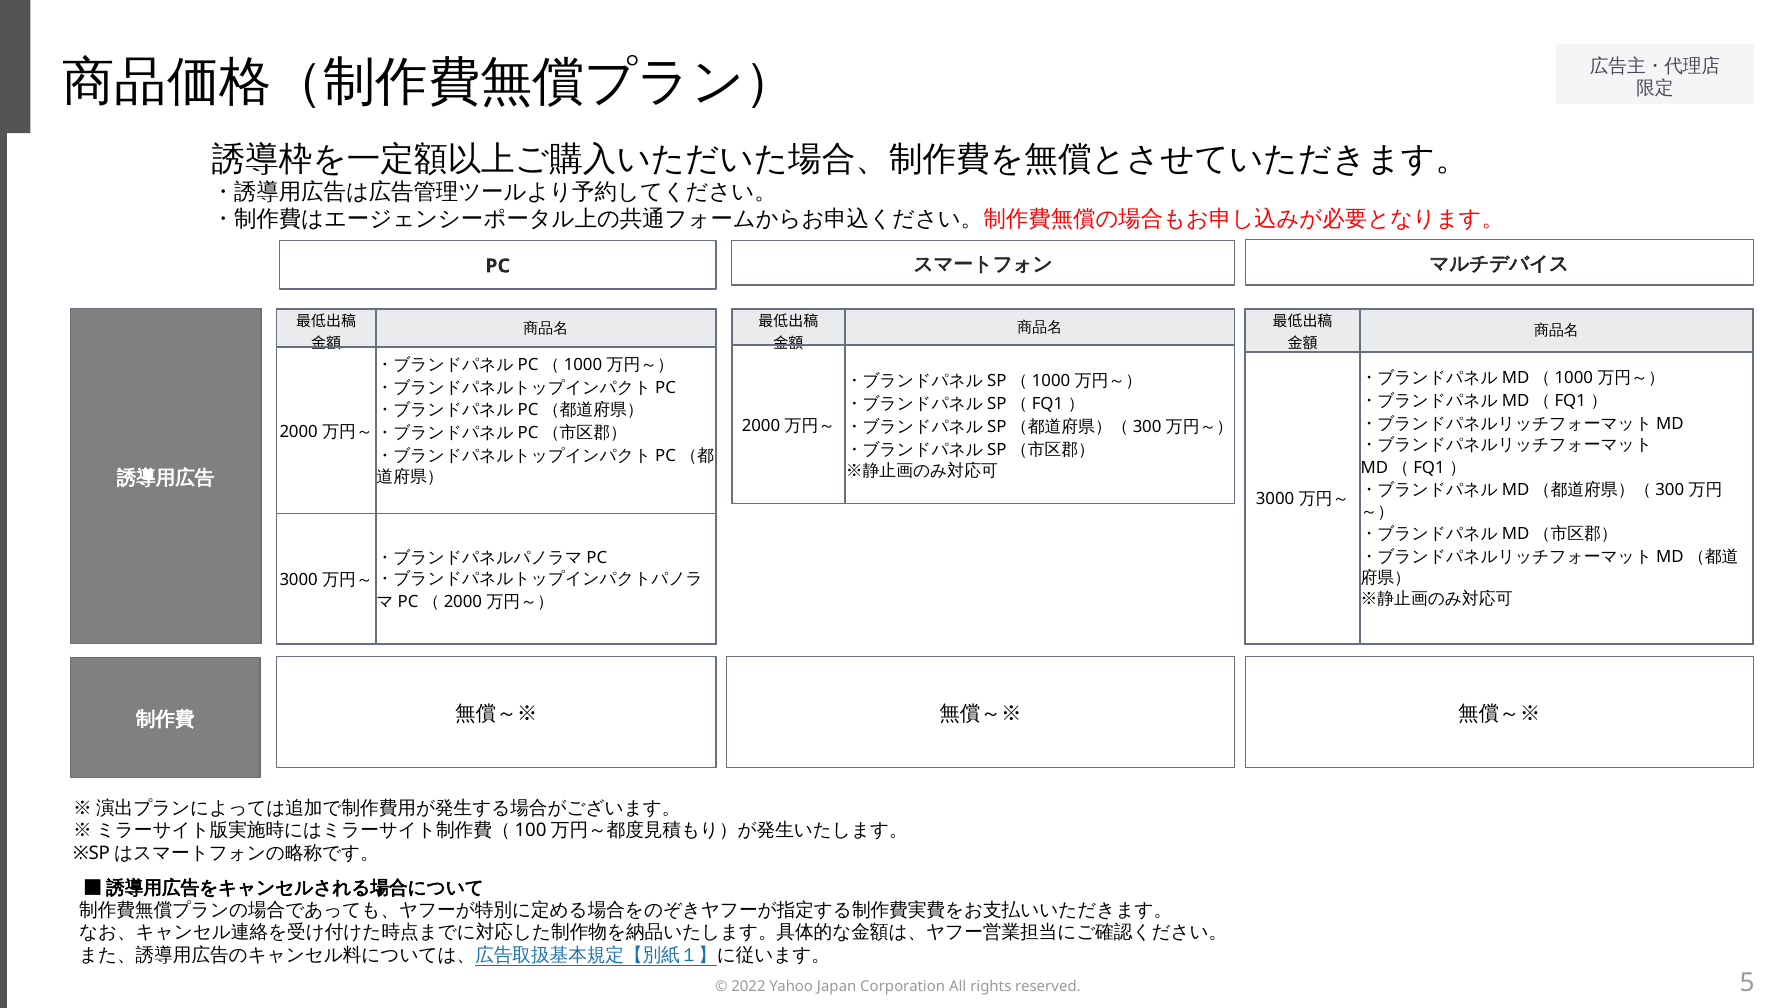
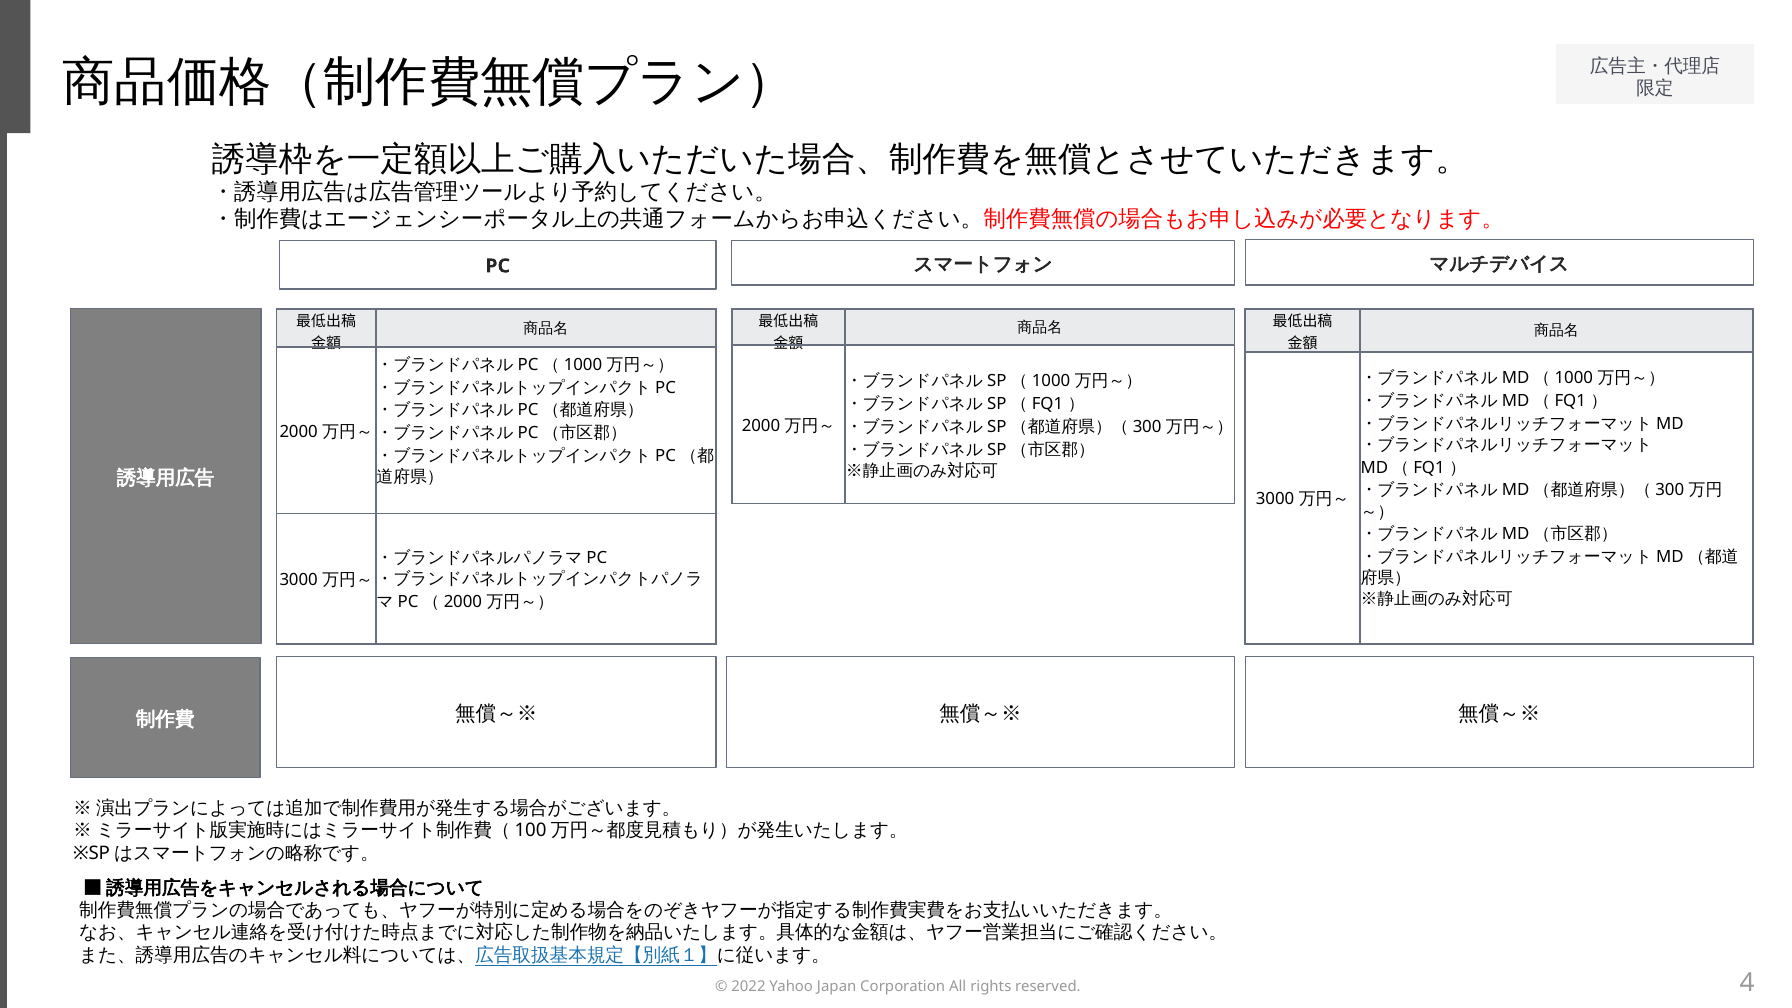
5: 5 -> 4 (1747, 983)
